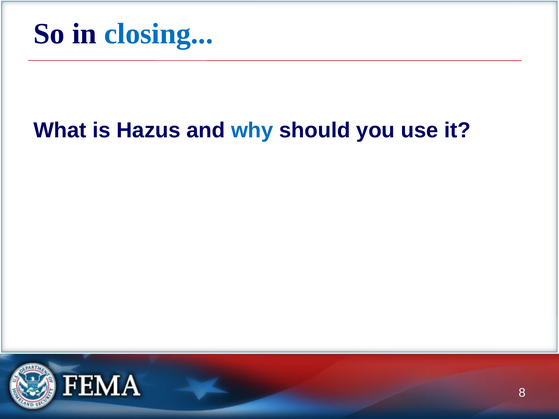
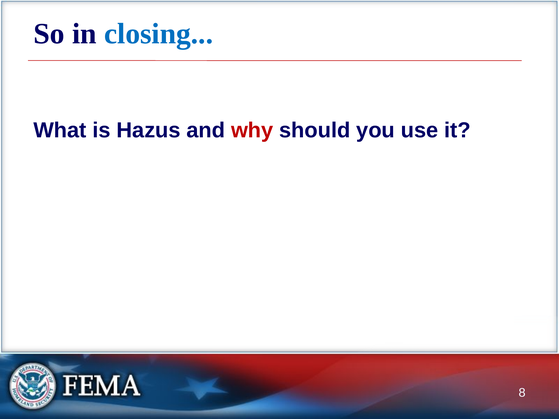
why colour: blue -> red (252, 131)
